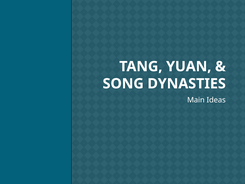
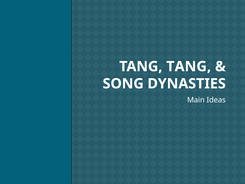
TANG YUAN: YUAN -> TANG (189, 66)
